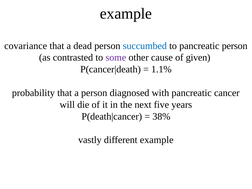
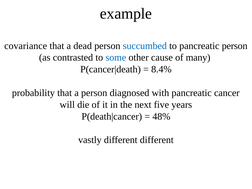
some colour: purple -> blue (116, 58)
given: given -> many (198, 58)
1.1%: 1.1% -> 8.4% (161, 69)
38%: 38% -> 48% (161, 116)
different example: example -> different (157, 140)
